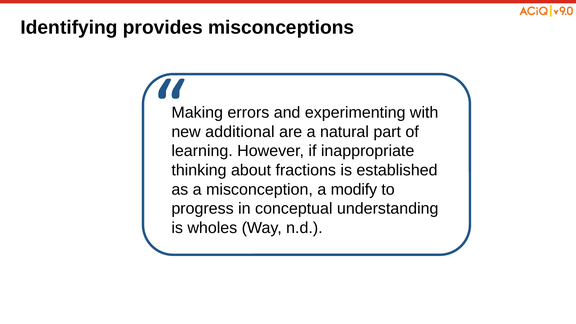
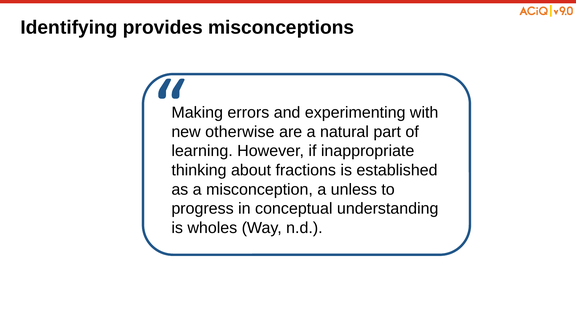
additional: additional -> otherwise (240, 132)
modify: modify -> unless (354, 189)
